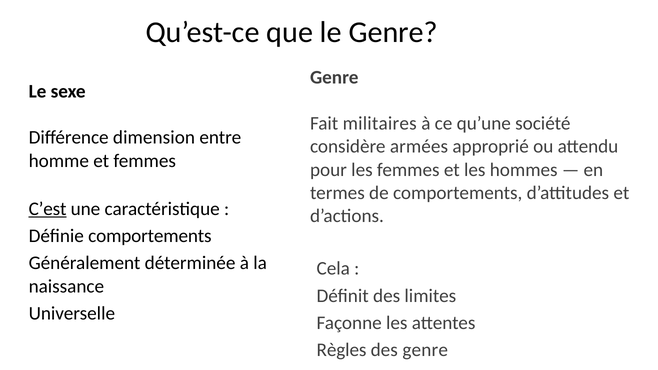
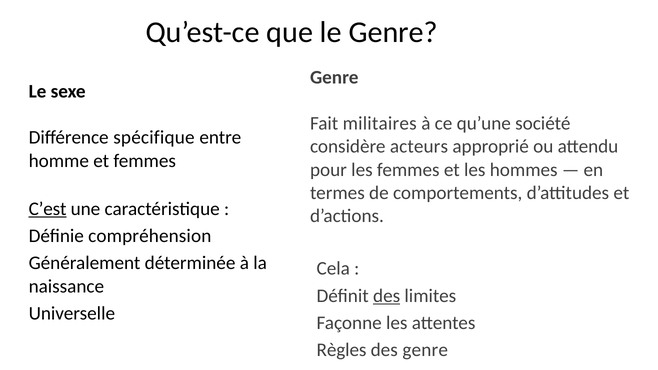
dimension: dimension -> spécifique (154, 138)
armées: armées -> acteurs (419, 147)
Définie comportements: comportements -> compréhension (150, 236)
des underline: none -> present (387, 296)
